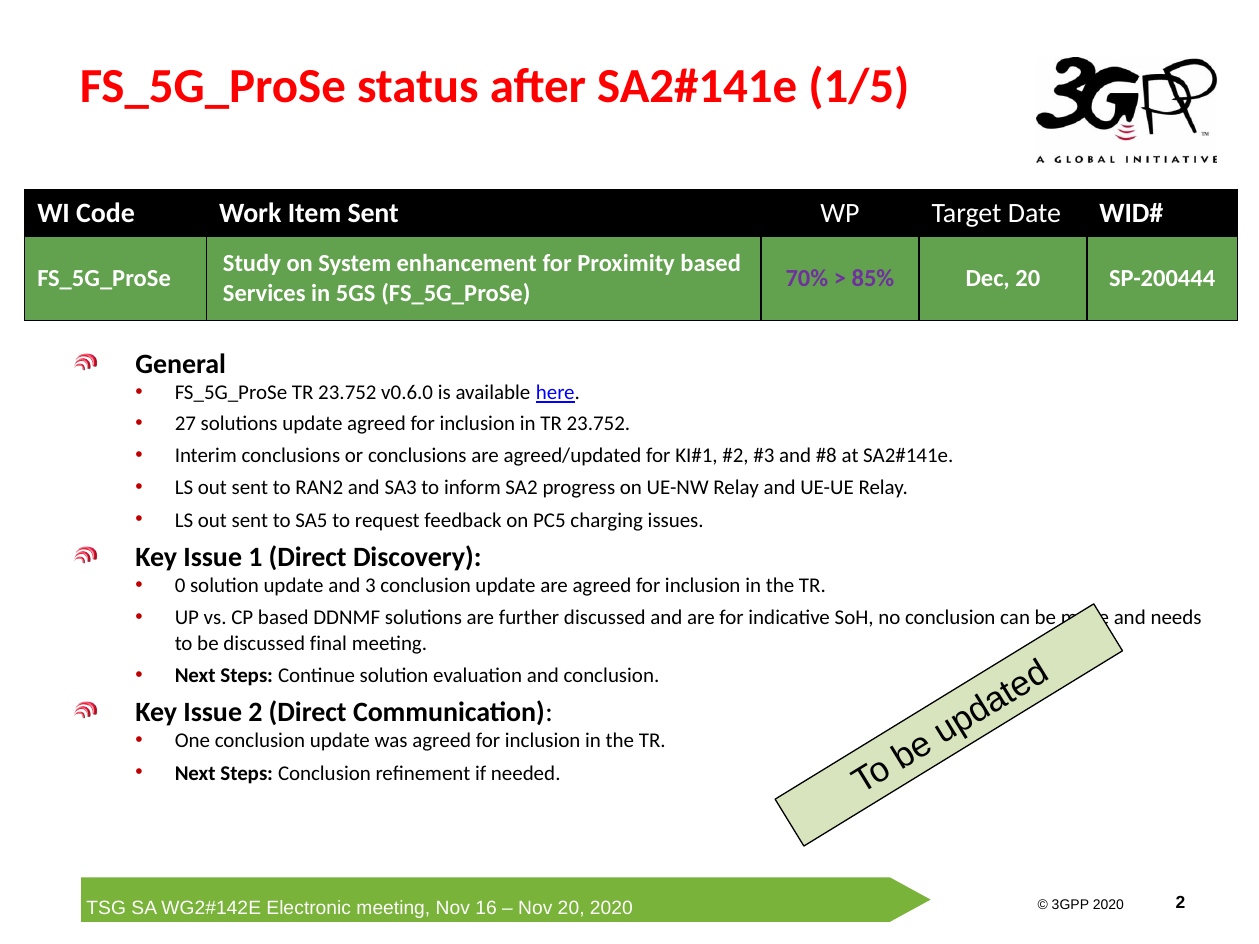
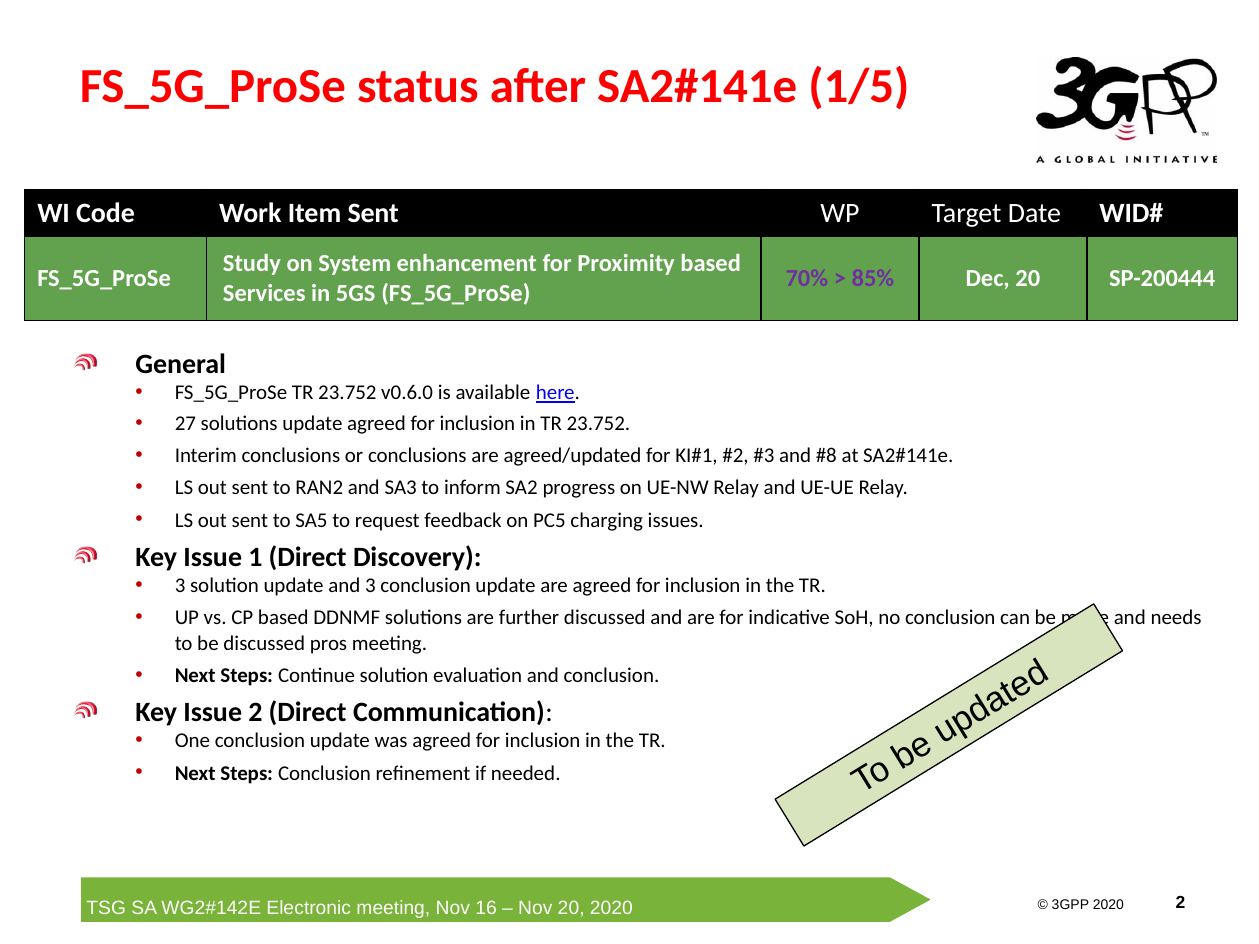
0: 0 -> 3 (180, 586)
final: final -> pros (329, 643)
